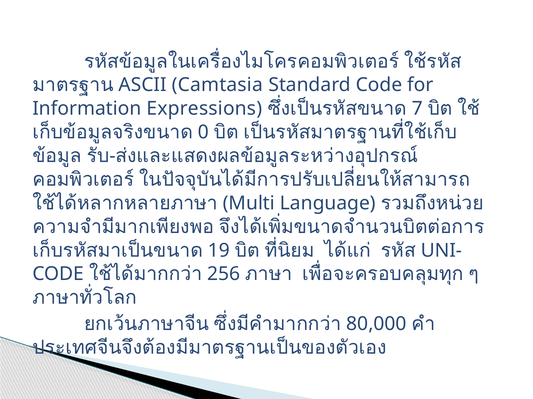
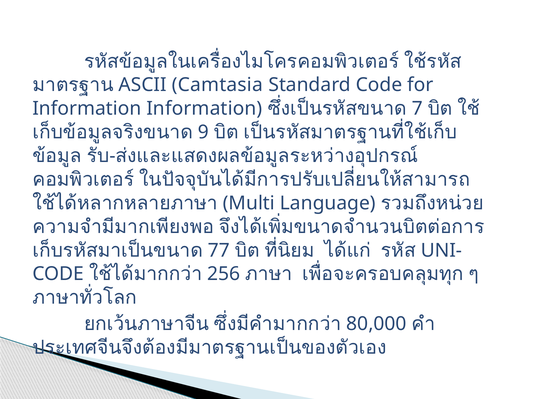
Information Expressions: Expressions -> Information (204, 109)
0: 0 -> 9 (203, 132)
19: 19 -> 77 (219, 251)
